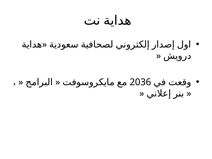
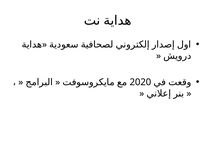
2036: 2036 -> 2020 (140, 82)
